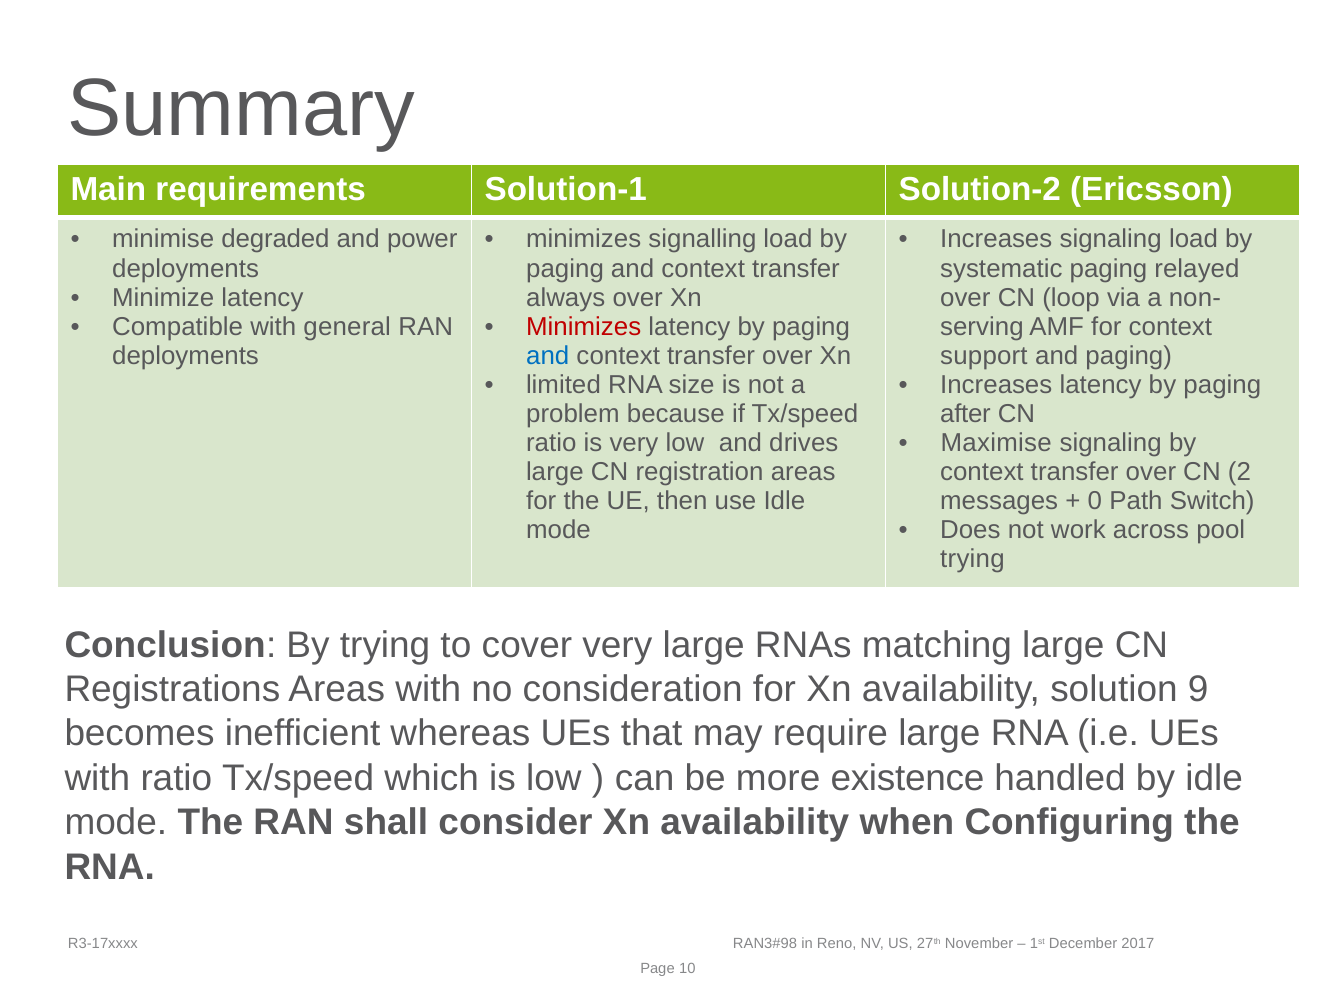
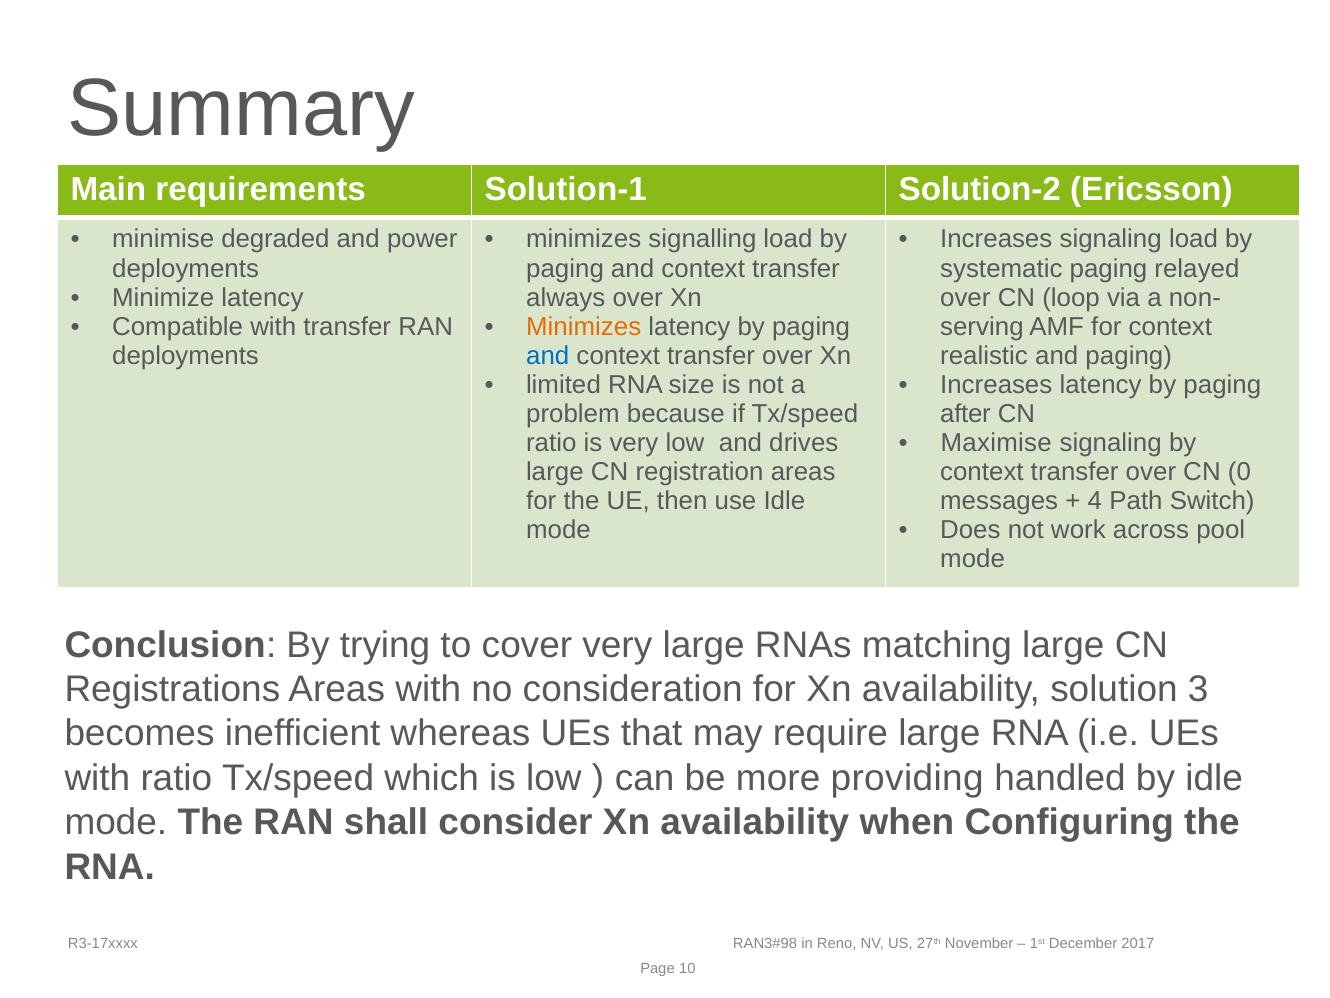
with general: general -> transfer (347, 326)
Minimizes colour: red -> orange (584, 326)
support: support -> realistic (984, 356)
2: 2 -> 0 (1239, 472)
0: 0 -> 4 (1095, 501)
trying: trying -> mode (973, 559)
9: 9 -> 3 (1198, 689)
existence: existence -> providing (907, 778)
